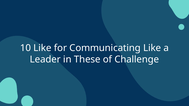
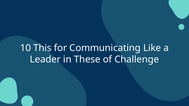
10 Like: Like -> This (42, 48)
